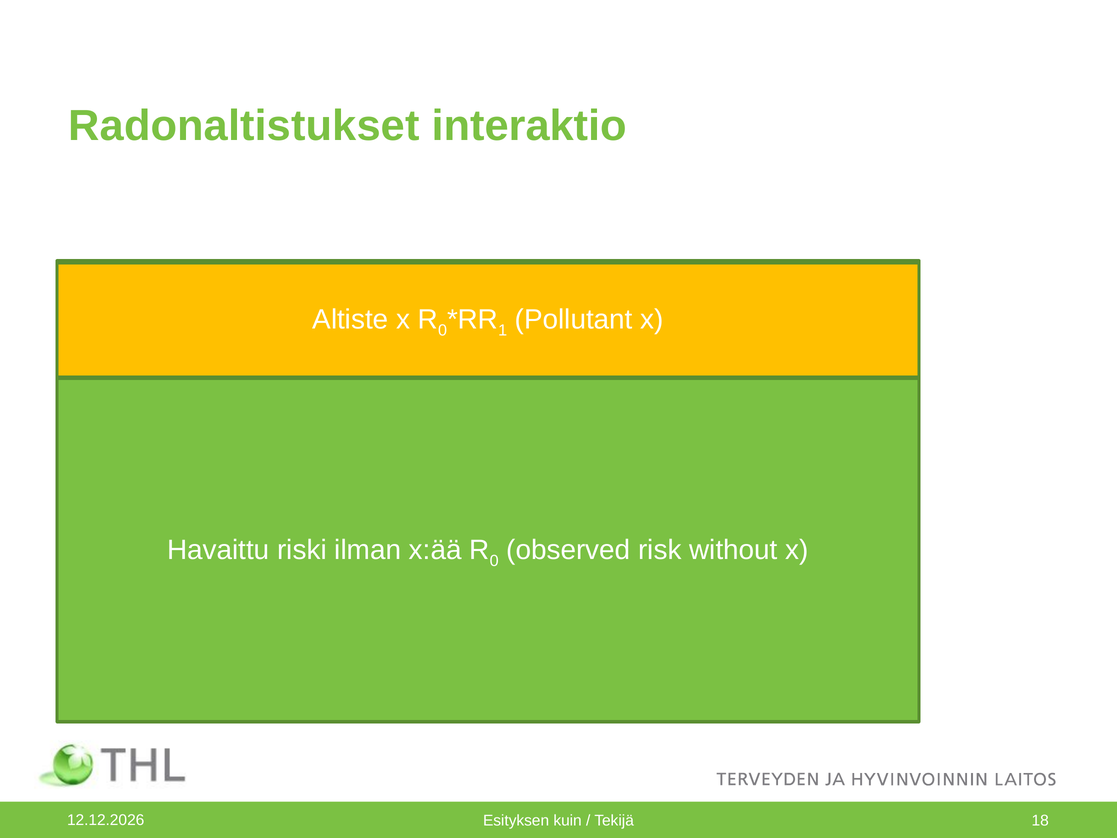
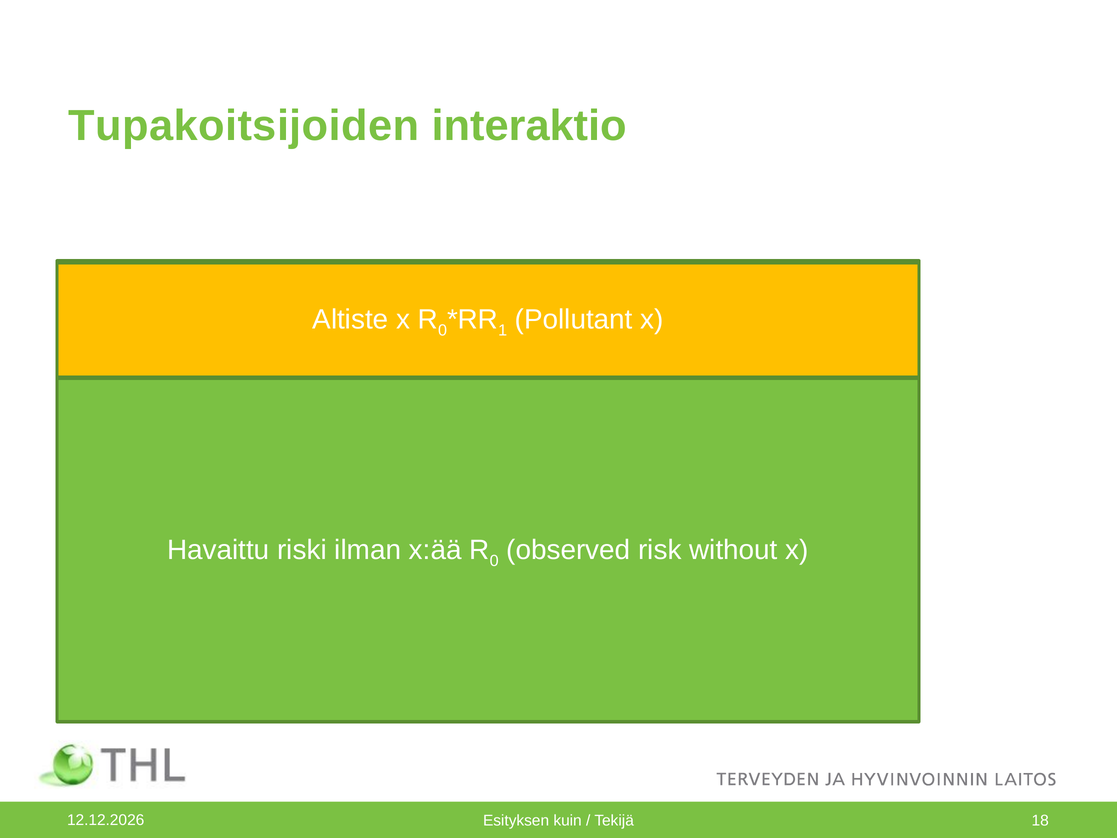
Radonaltistukset: Radonaltistukset -> Tupakoitsijoiden (244, 126)
